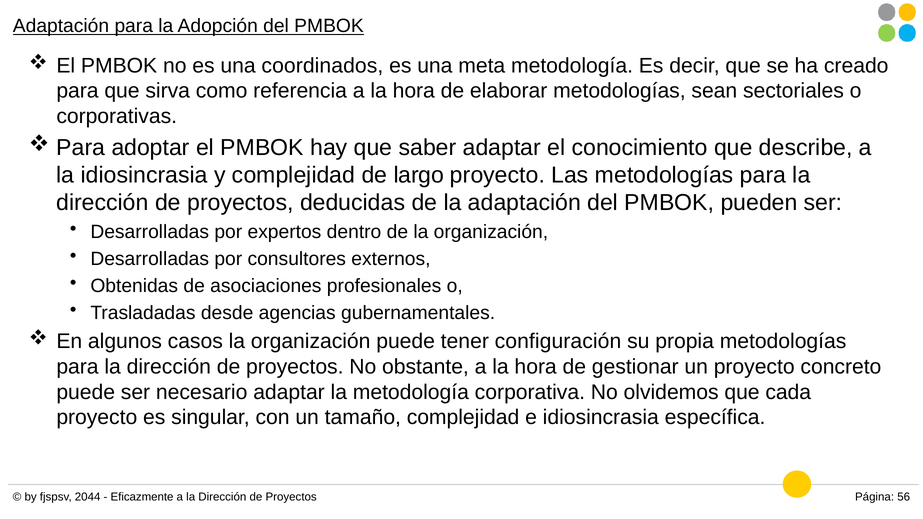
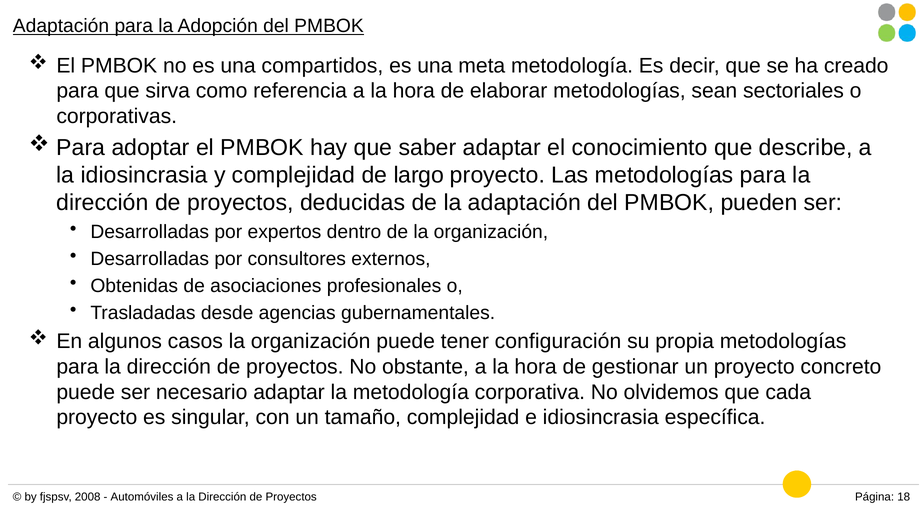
coordinados: coordinados -> compartidos (322, 66)
2044: 2044 -> 2008 (88, 497)
Eficazmente: Eficazmente -> Automóviles (142, 497)
56: 56 -> 18 (904, 497)
